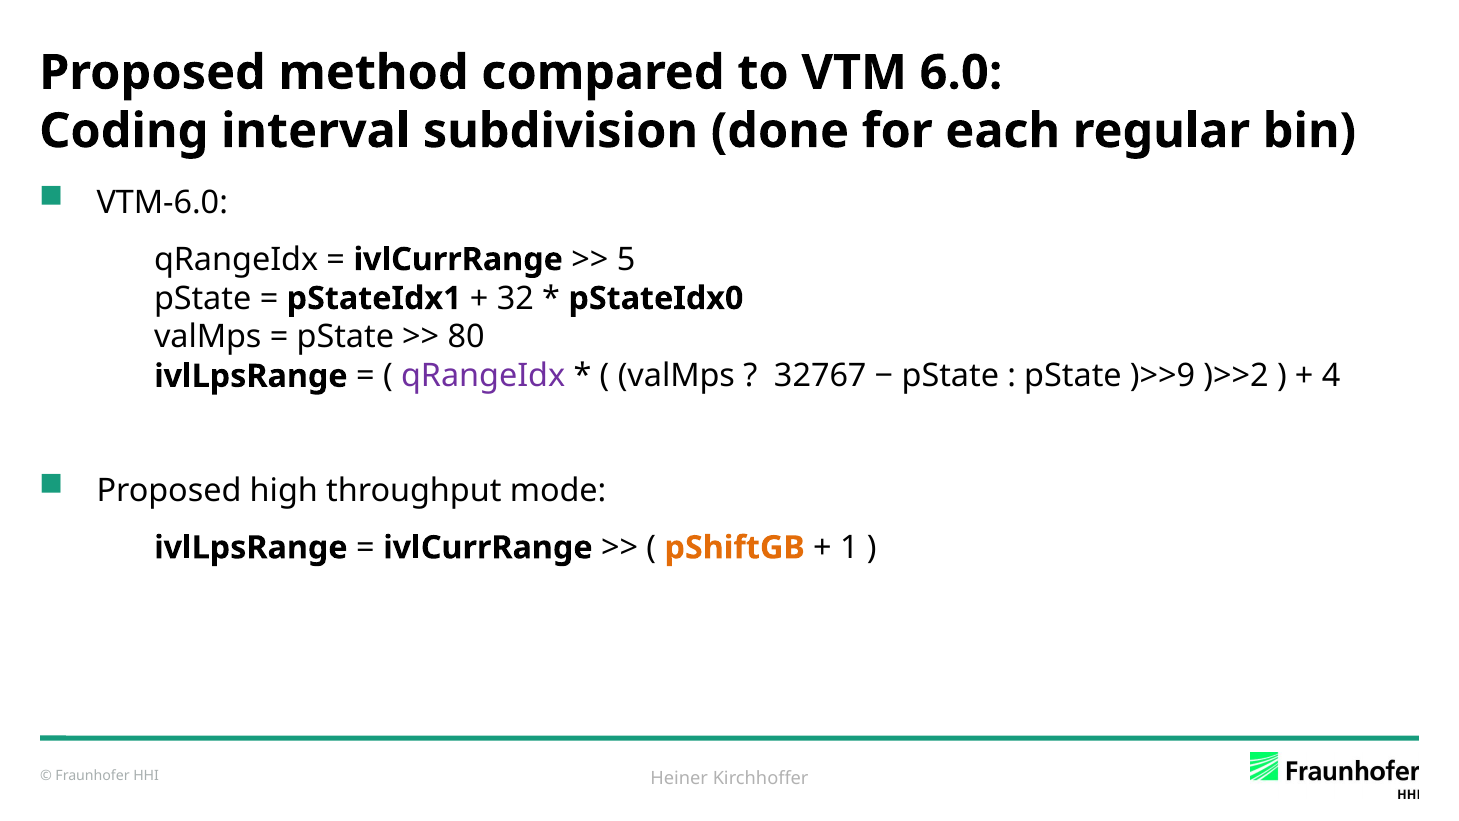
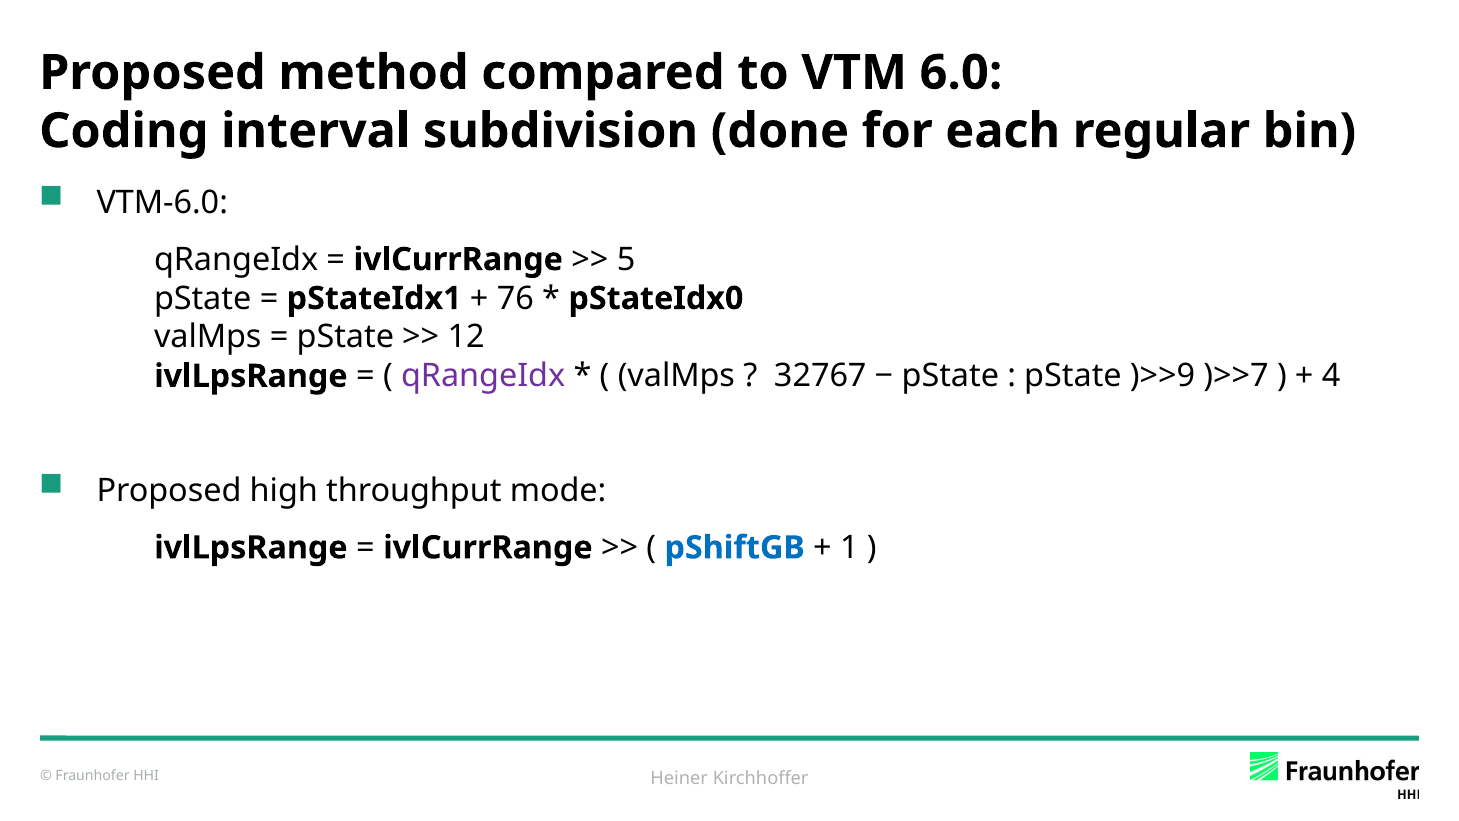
32: 32 -> 76 (515, 298)
80: 80 -> 12 (466, 337)
)>>2: )>>2 -> )>>7 (1236, 376)
pShiftGB colour: orange -> blue (735, 548)
